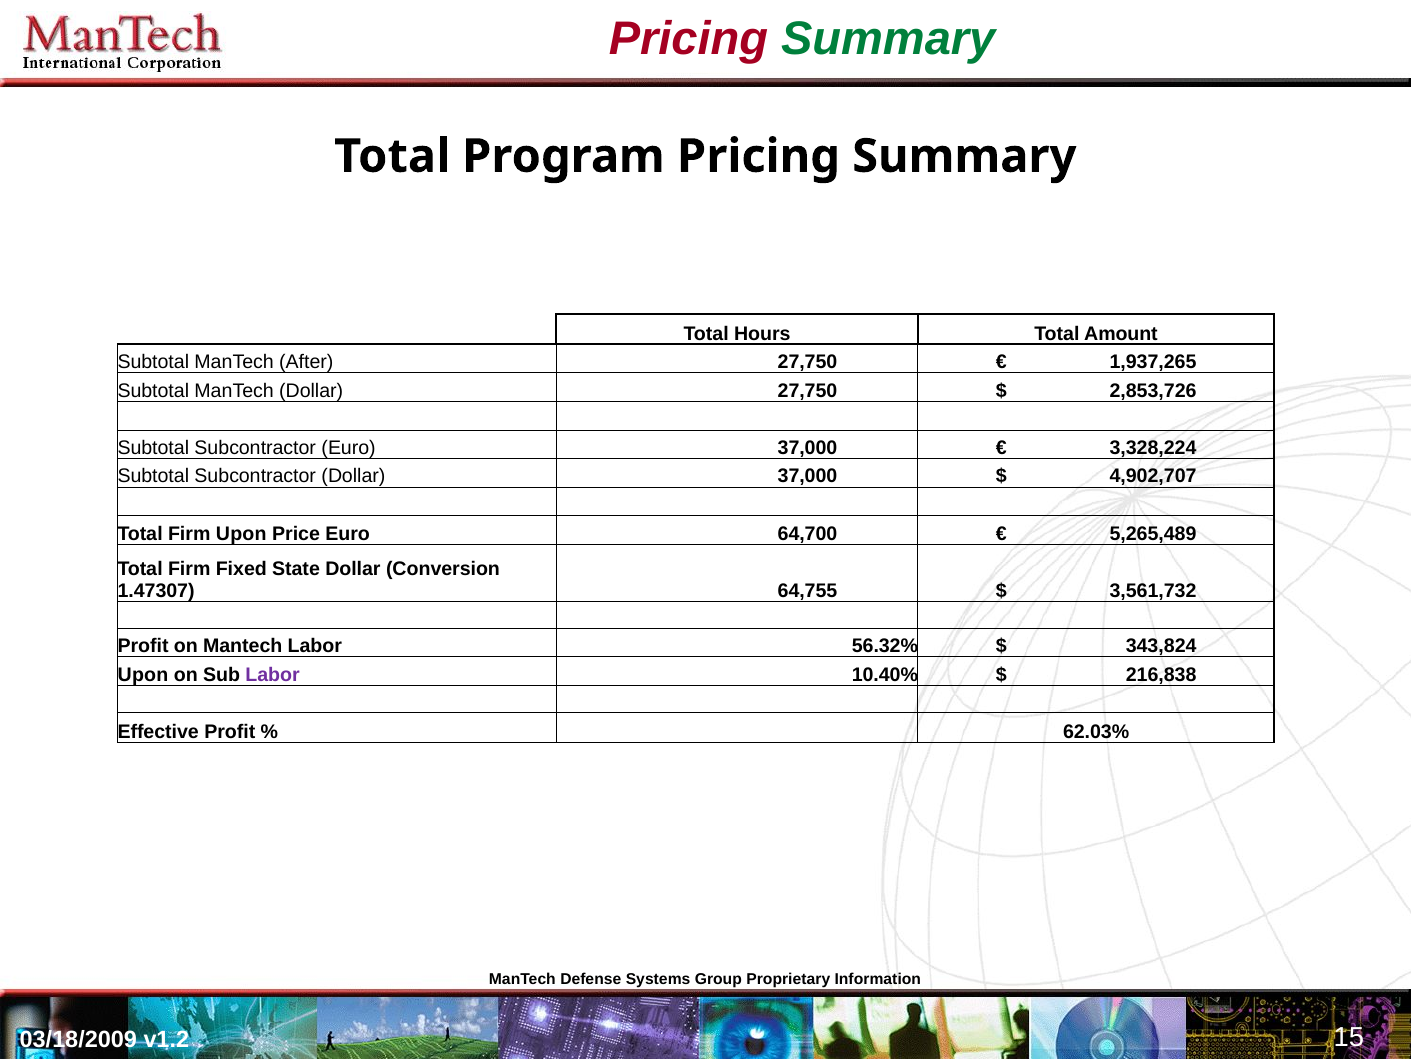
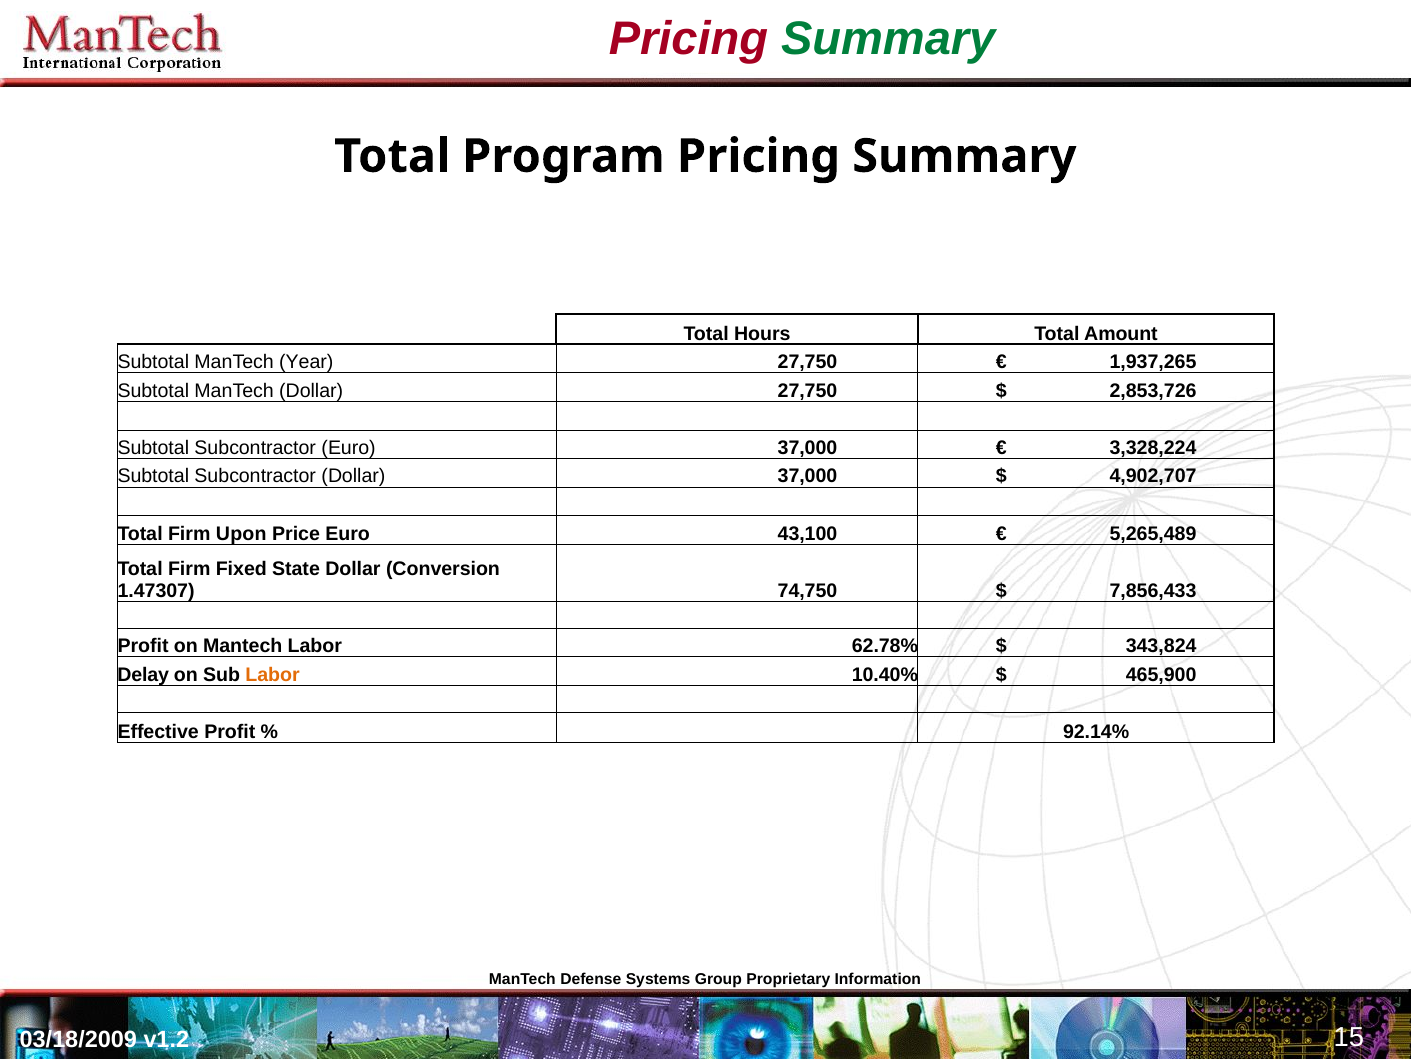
After: After -> Year (306, 362)
64,700: 64,700 -> 43,100 (807, 533)
64,755: 64,755 -> 74,750 (807, 590)
3,561,732: 3,561,732 -> 7,856,433 (1153, 590)
56.32%: 56.32% -> 62.78% (885, 646)
Upon: Upon -> Delay (143, 674)
Labor colour: purple -> orange (273, 674)
216,838: 216,838 -> 465,900 (1161, 674)
62.03%: 62.03% -> 92.14% (1096, 731)
